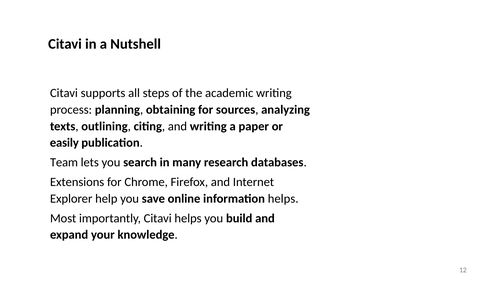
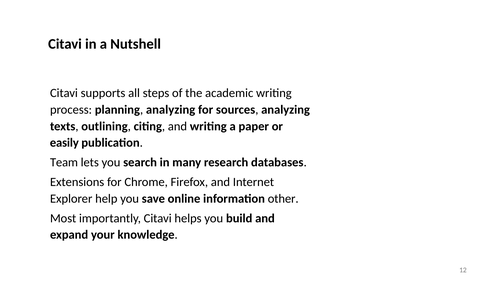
planning obtaining: obtaining -> analyzing (171, 110)
information helps: helps -> other (283, 199)
